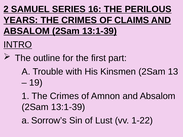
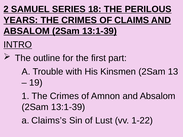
16: 16 -> 18 (95, 9)
Sorrow’s: Sorrow’s -> Claims’s (49, 121)
